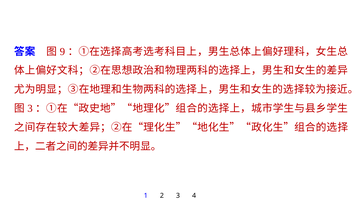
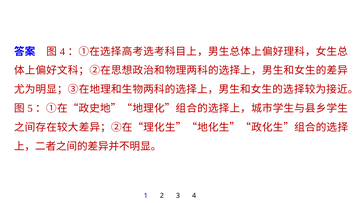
9: 9 -> 4 (62, 52)
3: 3 -> 5 (30, 108)
